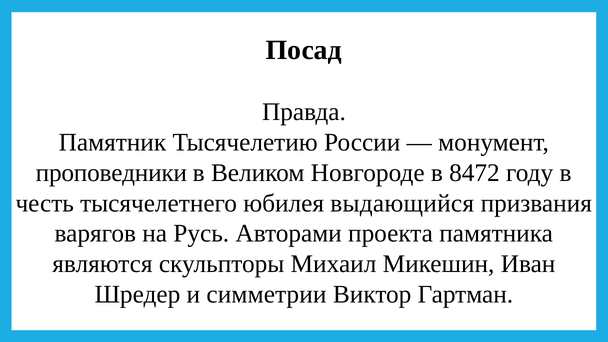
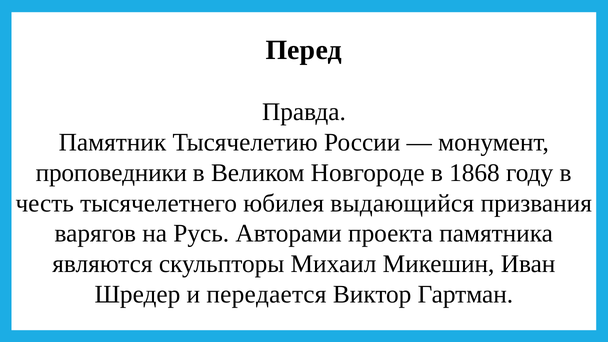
Посад: Посад -> Перед (304, 50)
8472: 8472 -> 1868 (475, 173)
симметрии: симметрии -> передается (266, 294)
